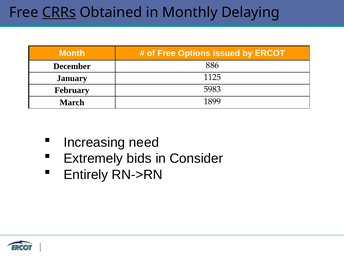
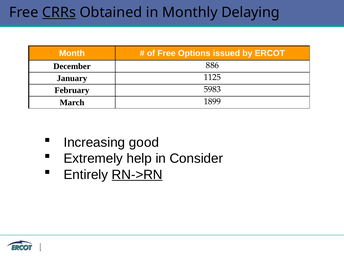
need: need -> good (144, 143)
bids: bids -> help (139, 159)
RN->RN underline: none -> present (137, 175)
